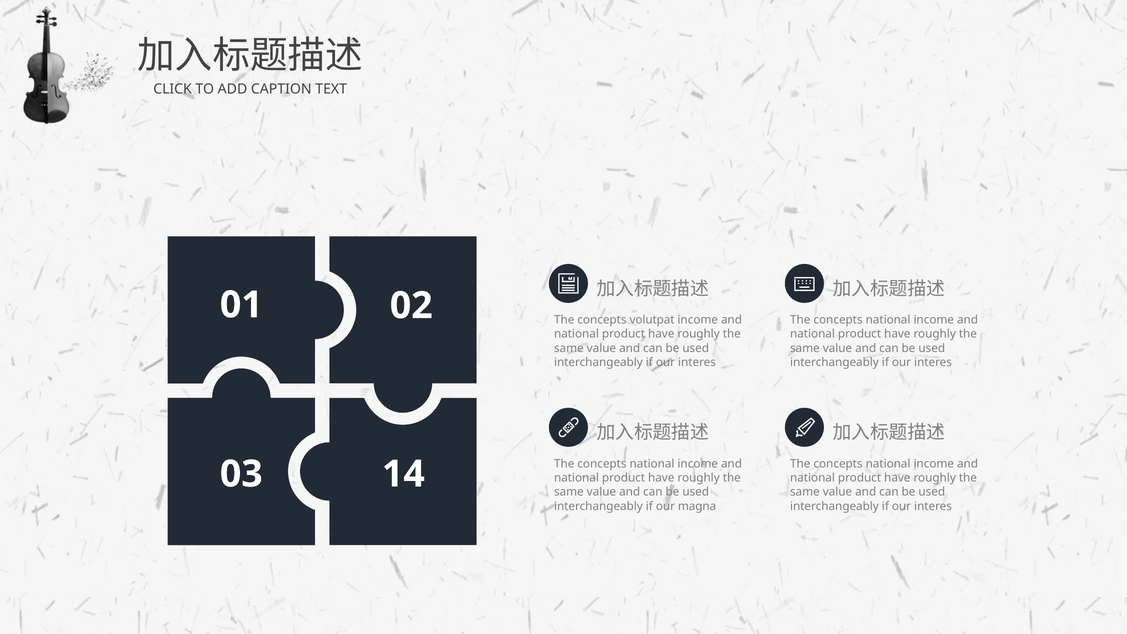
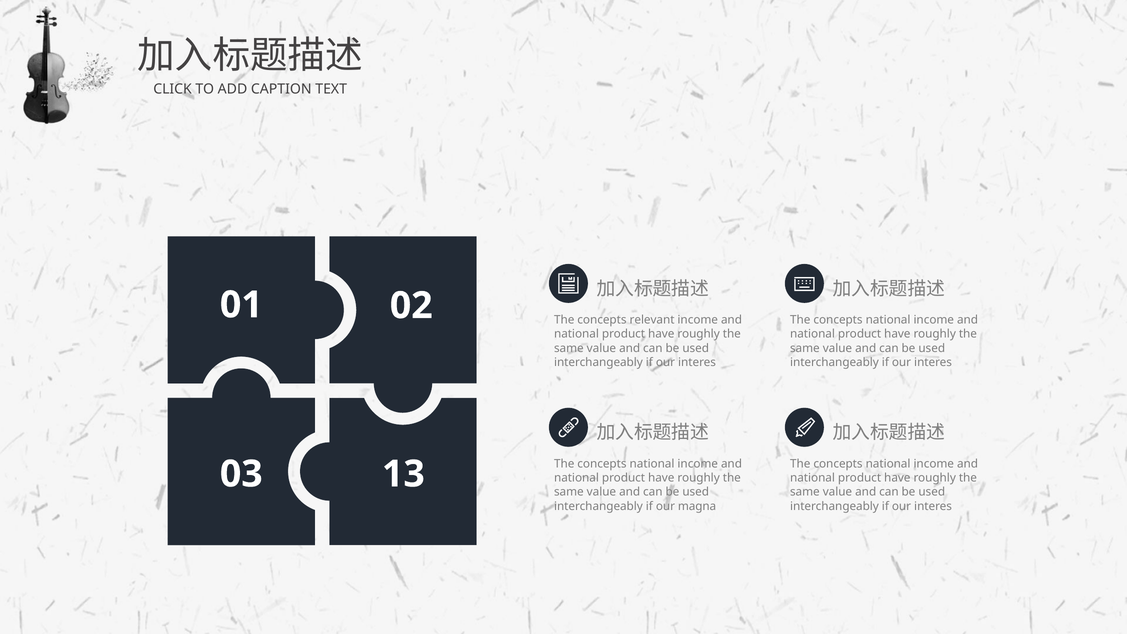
volutpat: volutpat -> relevant (652, 320)
14: 14 -> 13 (403, 474)
